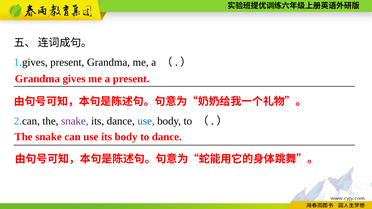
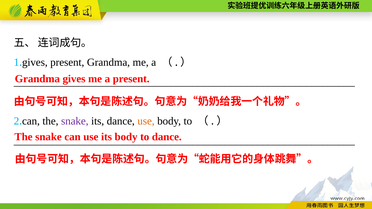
use colour: blue -> orange (146, 121)
